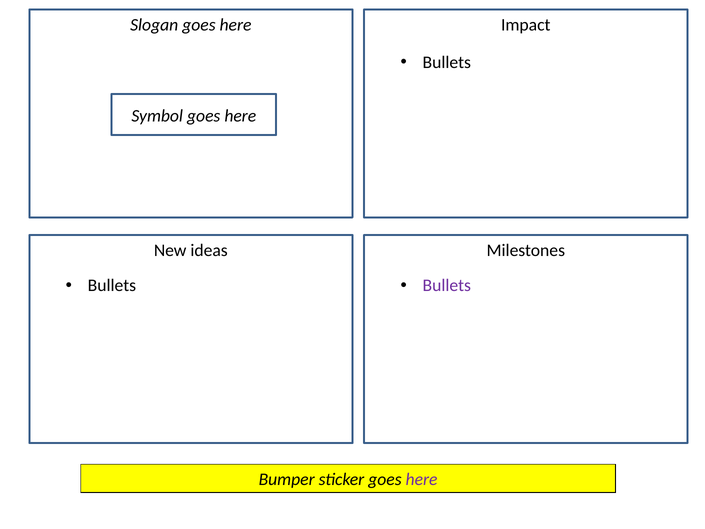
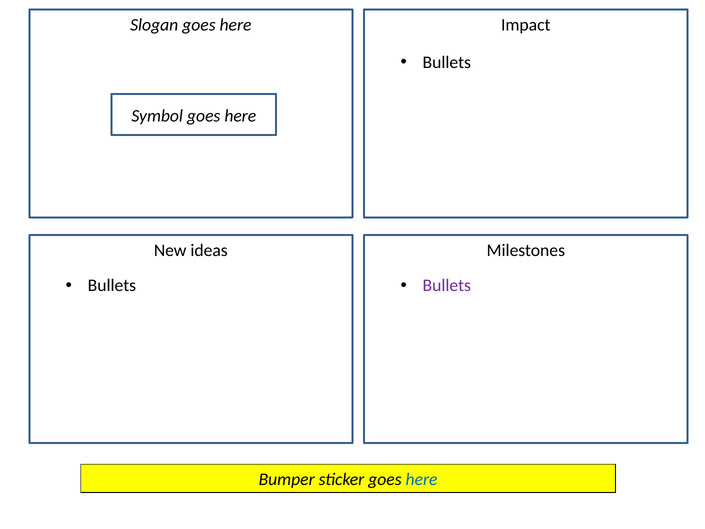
here colour: purple -> blue (422, 479)
